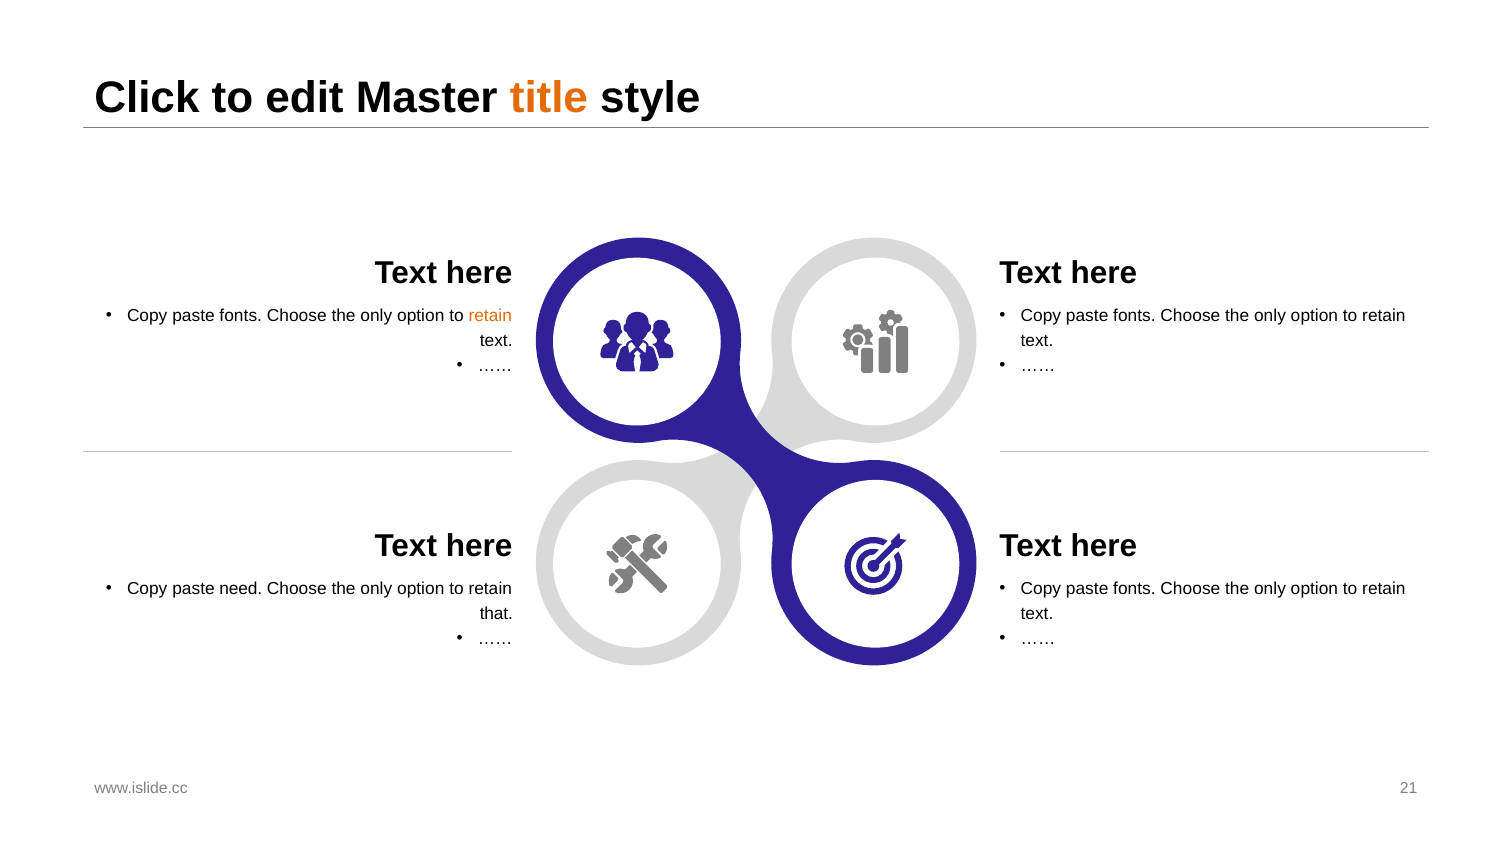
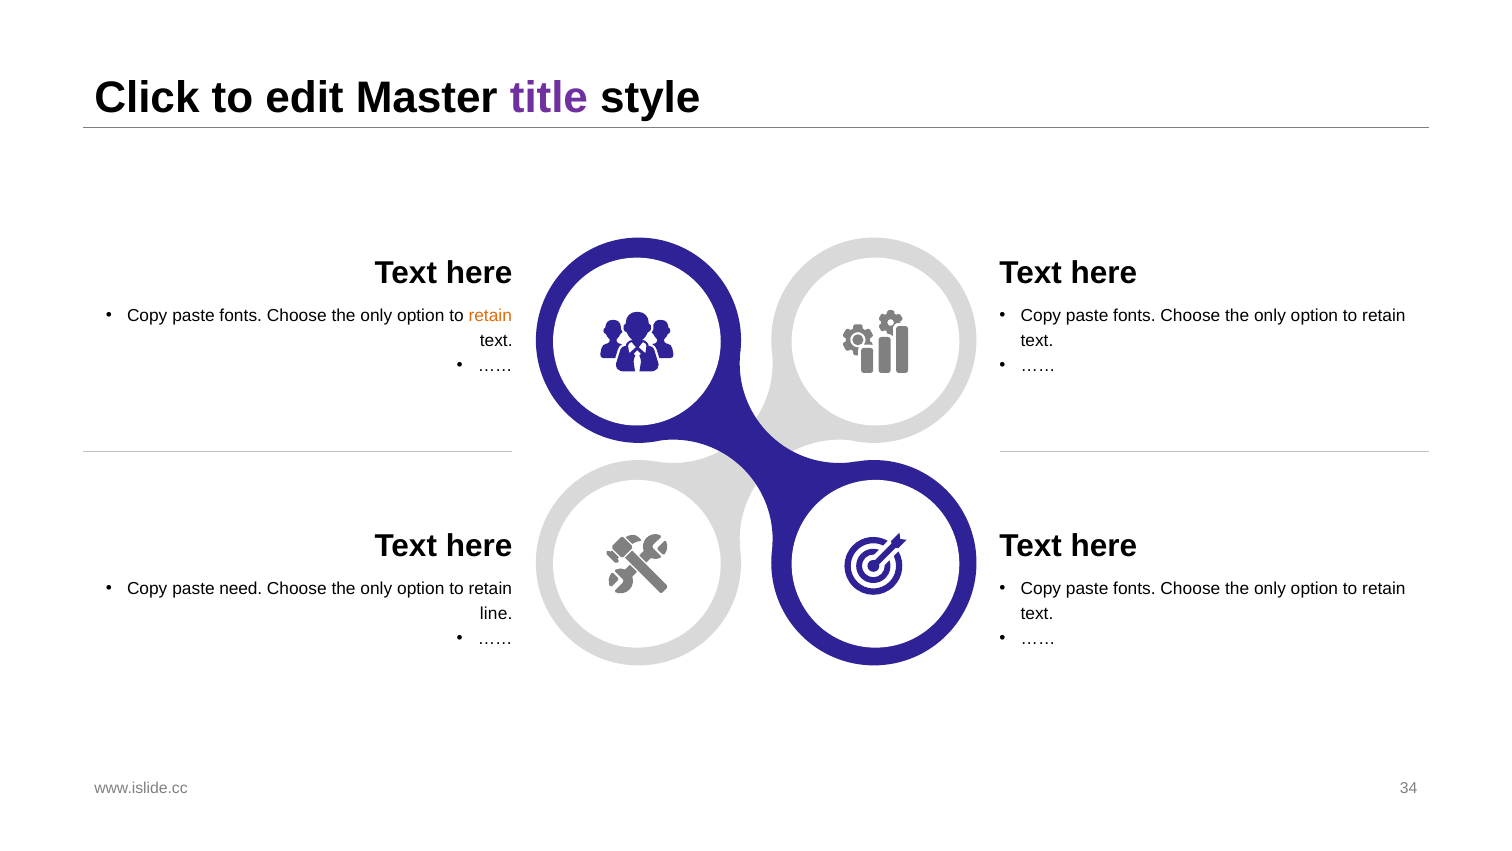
title colour: orange -> purple (549, 98)
that: that -> line (496, 613)
21: 21 -> 34 (1409, 788)
